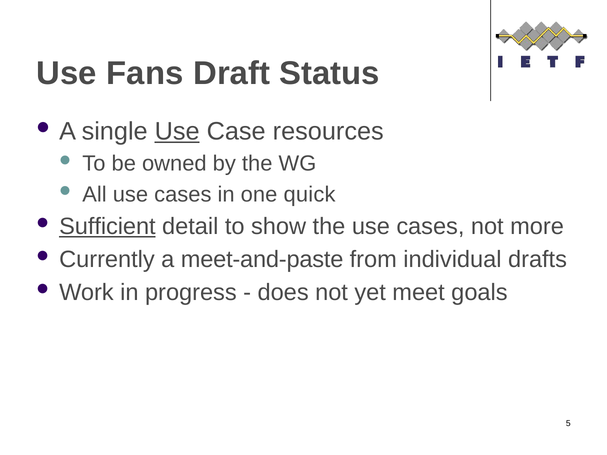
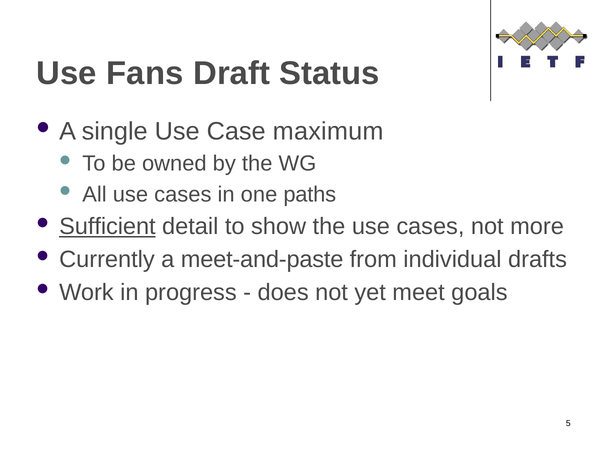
Use underline: present -> none (177, 131)
resources: resources -> maximum (328, 131)
quick: quick -> paths (310, 195)
